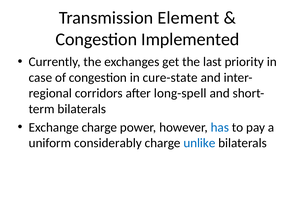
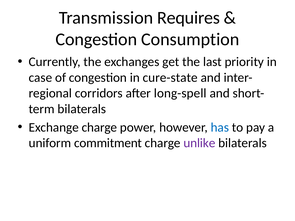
Element: Element -> Requires (189, 18)
Implemented: Implemented -> Consumption (190, 39)
considerably: considerably -> commitment (108, 143)
unlike colour: blue -> purple (199, 143)
